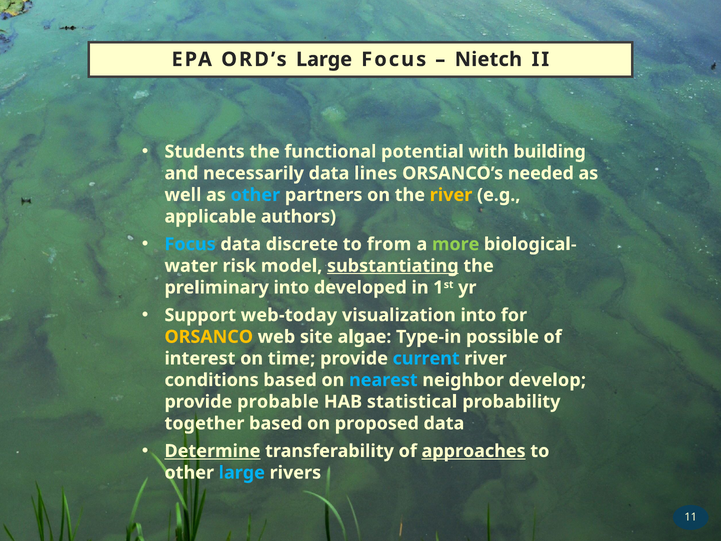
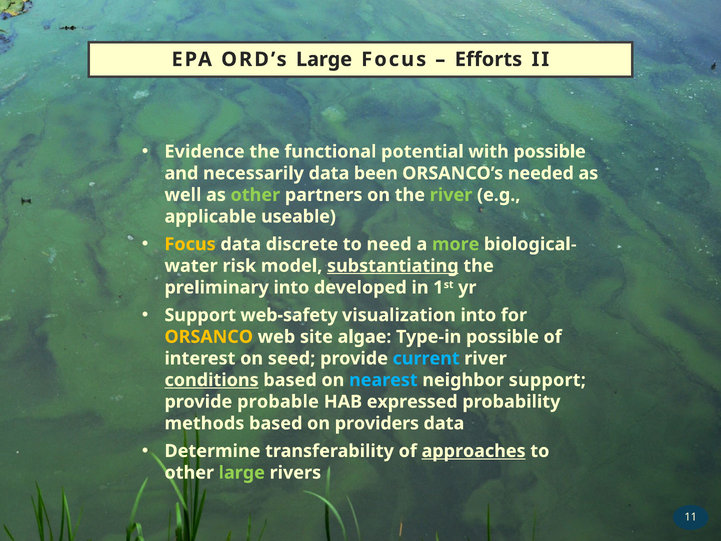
Nietch: Nietch -> Efforts (488, 59)
Students: Students -> Evidence (205, 152)
with building: building -> possible (550, 152)
lines: lines -> been (376, 173)
other colour: light blue -> light green (255, 195)
river colour: yellow -> light green (451, 195)
authors: authors -> useable (298, 216)
Focus colour: light blue -> yellow (190, 244)
from: from -> need (389, 244)
web-today: web-today -> web-safety (289, 315)
time: time -> seed (292, 358)
conditions underline: none -> present (212, 380)
neighbor develop: develop -> support (547, 380)
statistical: statistical -> expressed (412, 402)
together: together -> methods (204, 423)
proposed: proposed -> providers (377, 423)
Determine underline: present -> none (212, 451)
large colour: light blue -> light green (242, 472)
